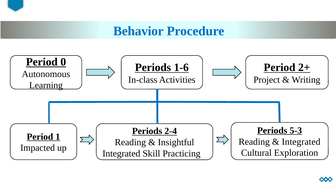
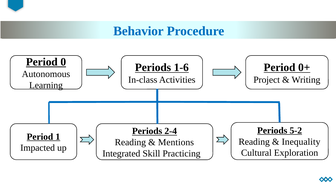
2+: 2+ -> 0+ (304, 67)
5-3: 5-3 -> 5-2 (296, 131)
Integrated: Integrated -> Inequality (301, 142)
Insightful: Insightful -> Mentions (176, 142)
